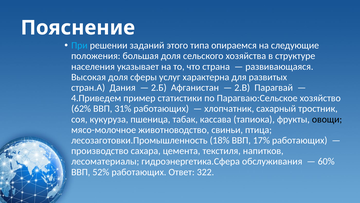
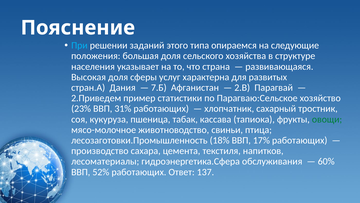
2.Б: 2.Б -> 7.Б (159, 87)
4.Приведем: 4.Приведем -> 2.Приведем (96, 98)
62%: 62% -> 23% (81, 108)
овощи colour: black -> green (327, 119)
322: 322 -> 137 (205, 172)
